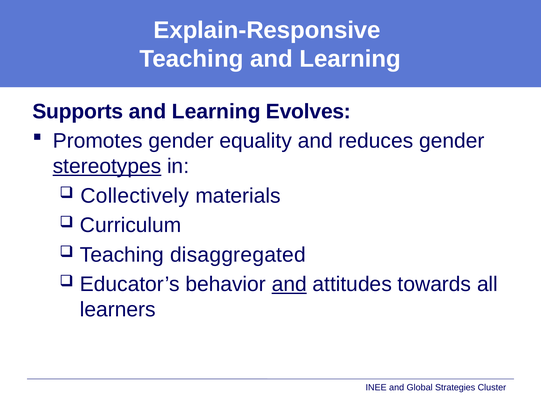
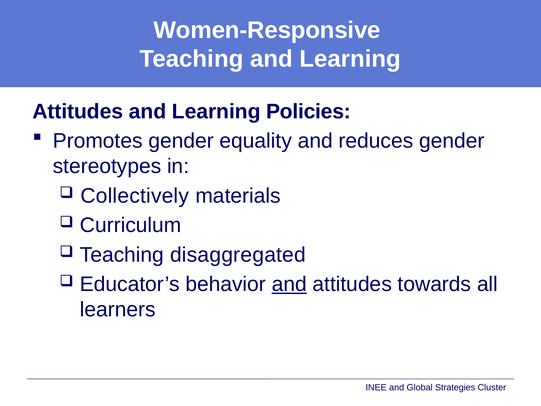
Explain-Responsive: Explain-Responsive -> Women-Responsive (267, 30)
Supports: Supports -> Attitudes (78, 111)
Evolves: Evolves -> Policies (308, 111)
stereotypes underline: present -> none (107, 166)
